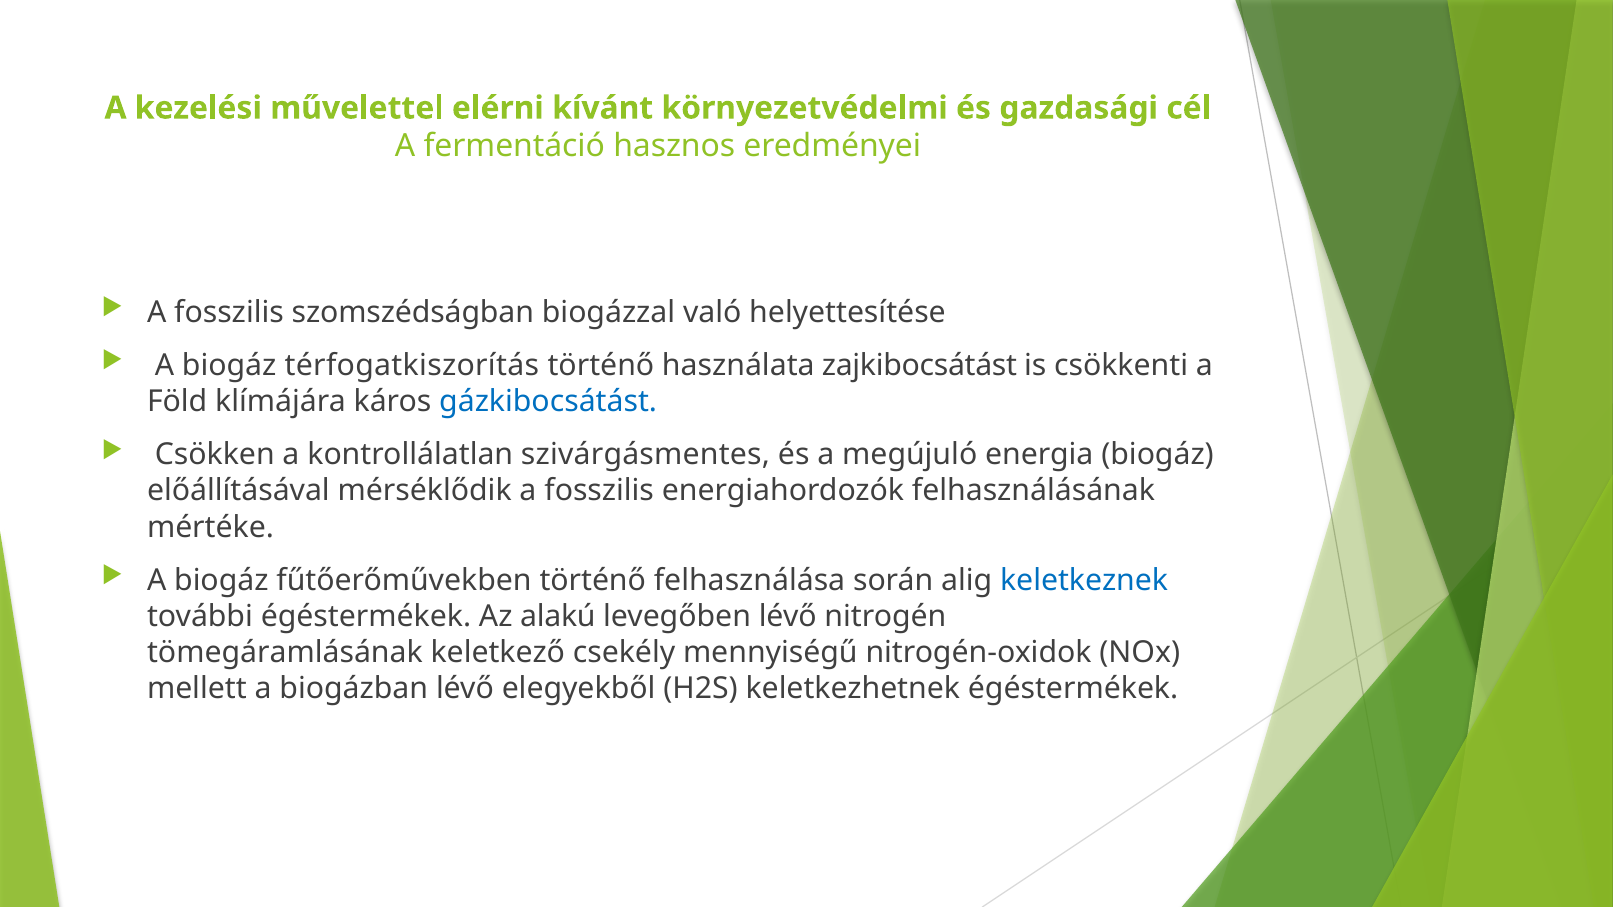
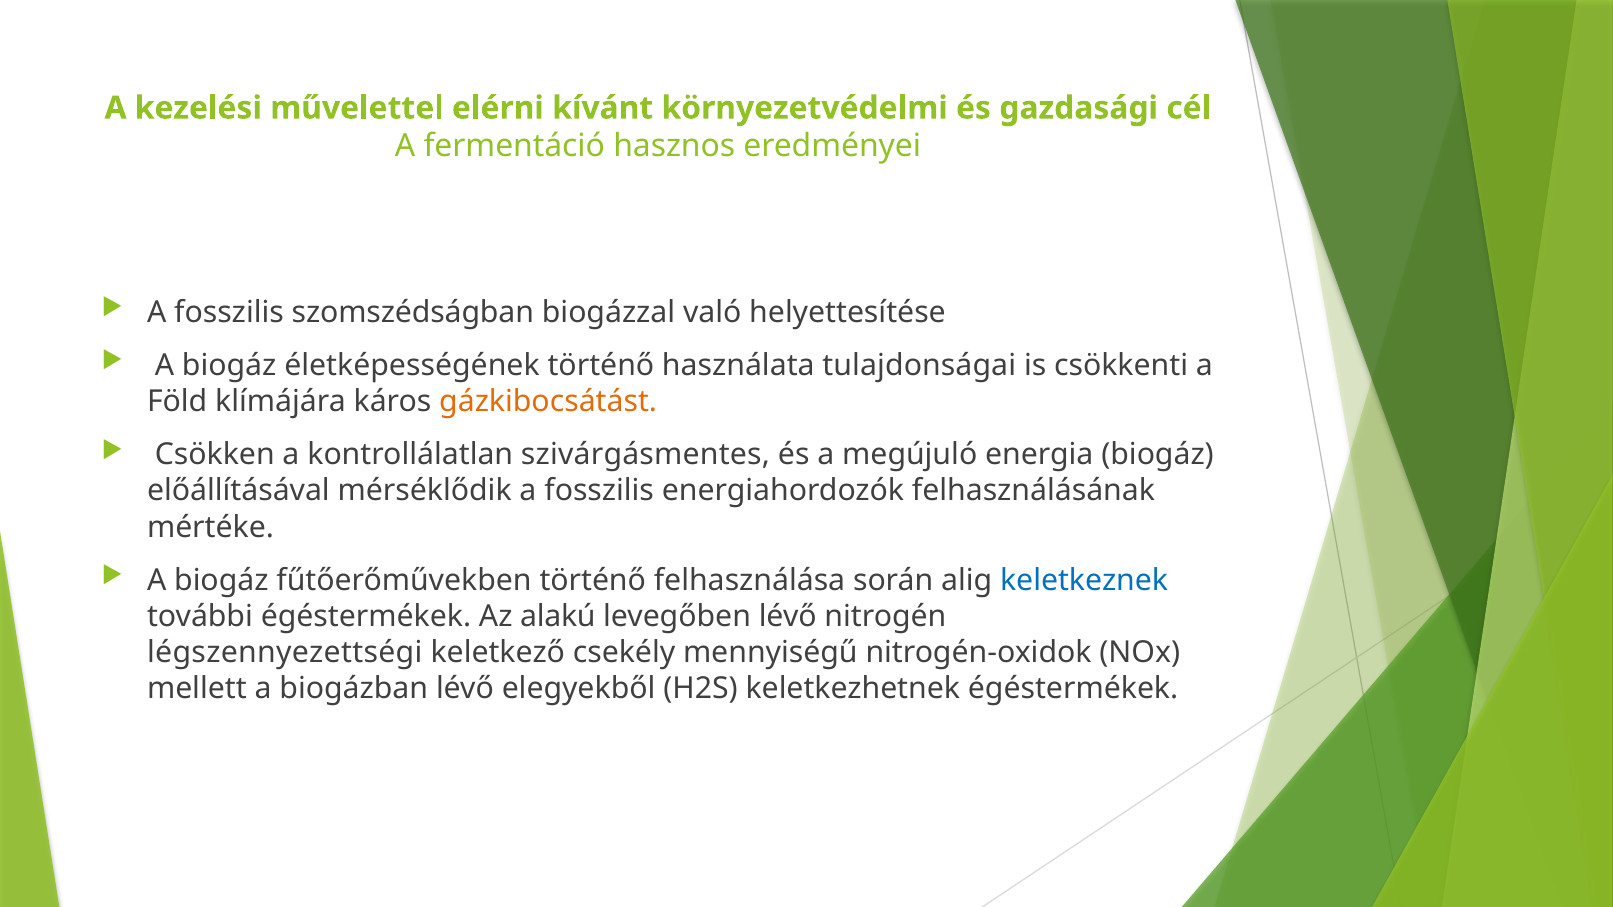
térfogatkiszorítás: térfogatkiszorítás -> életképességének (412, 365)
zajkibocsátást: zajkibocsátást -> tulajdonságai (919, 365)
gázkibocsátást colour: blue -> orange (548, 402)
tömegáramlásának: tömegáramlásának -> légszennyezettségi (285, 653)
